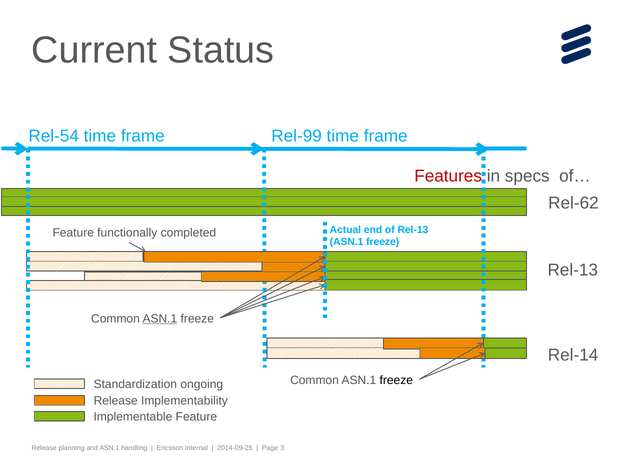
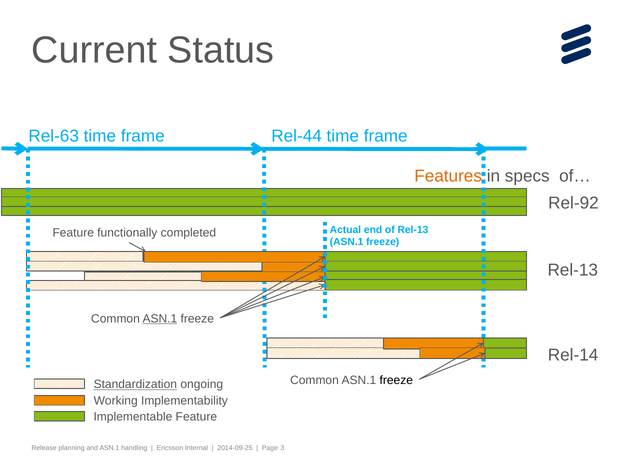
Rel-54: Rel-54 -> Rel-63 (54, 136)
Rel-99: Rel-99 -> Rel-44 (297, 136)
Features colour: red -> orange (448, 176)
Rel-62: Rel-62 -> Rel-92 (573, 203)
Standardization underline: none -> present (135, 384)
Release: Release -> Working (116, 401)
